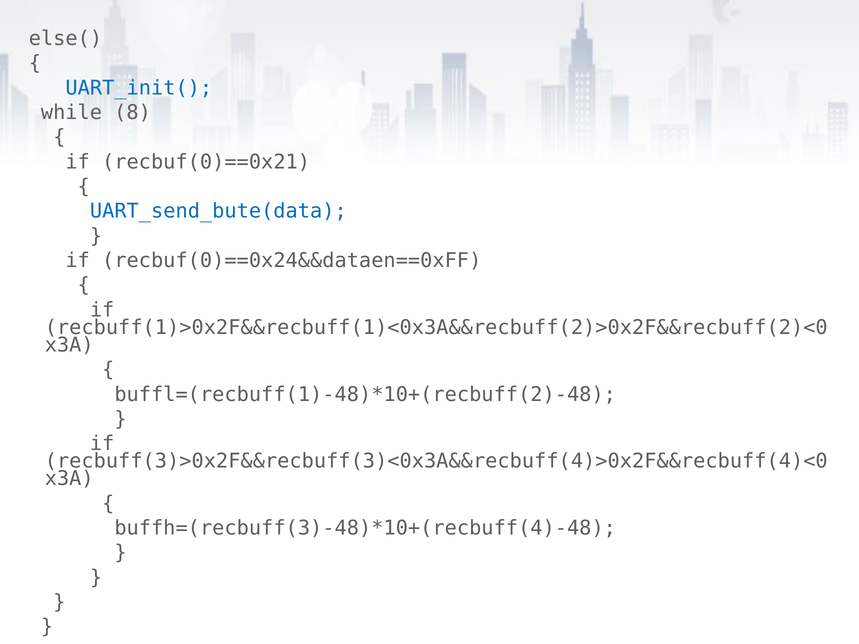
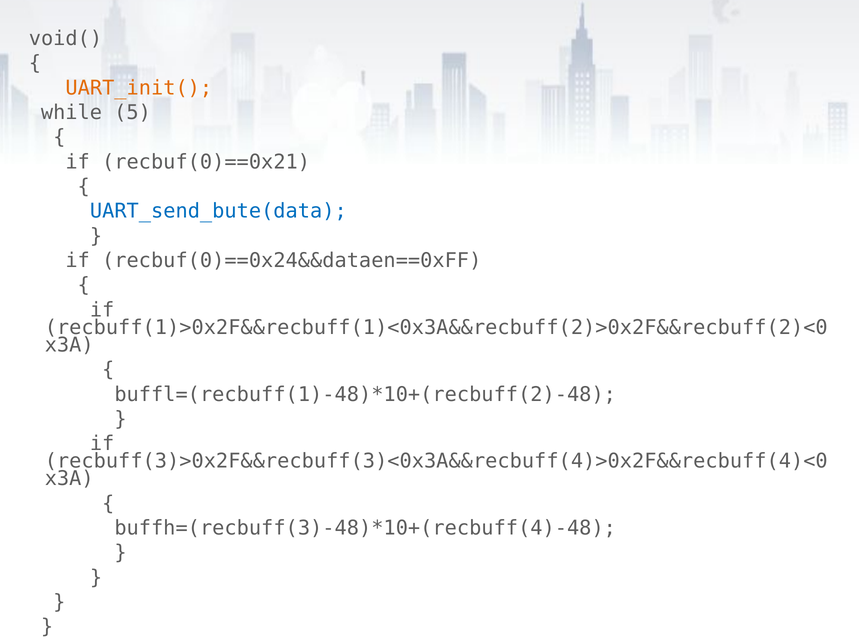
else(: else( -> void( (65, 38)
UART_init( colour: blue -> orange (139, 88)
8: 8 -> 5 (133, 113)
